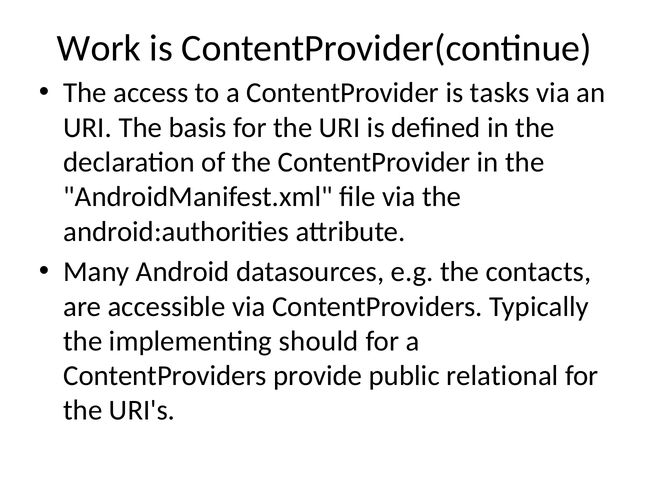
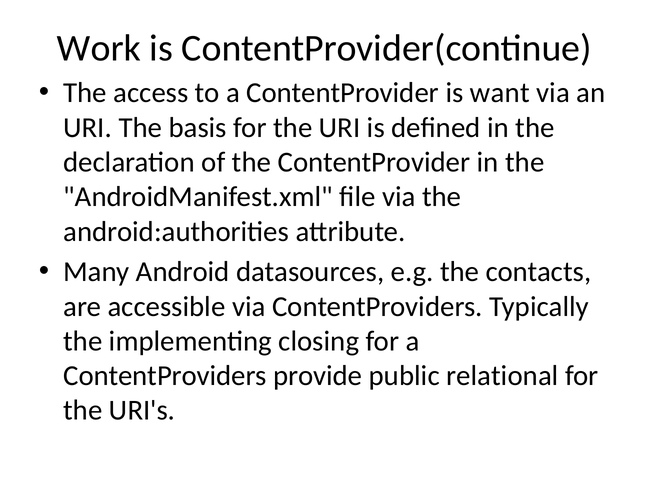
tasks: tasks -> want (500, 93)
should: should -> closing (319, 341)
